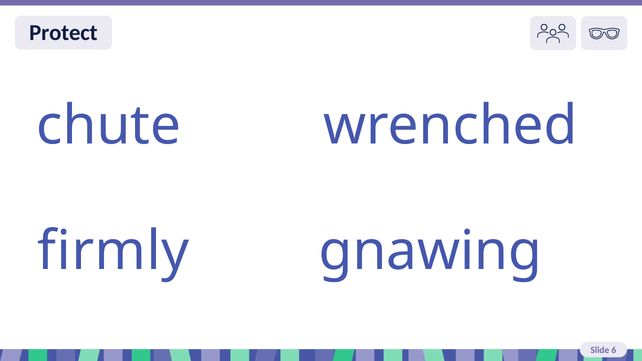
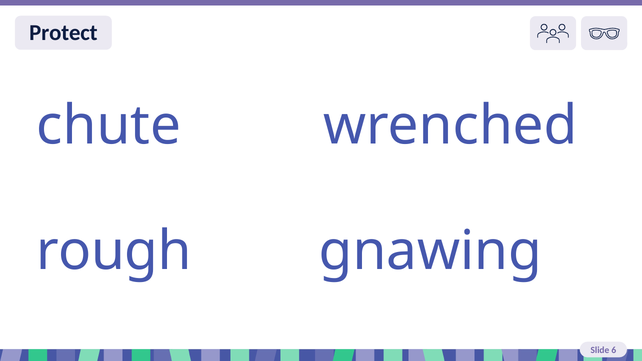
firmly: firmly -> rough (114, 251)
